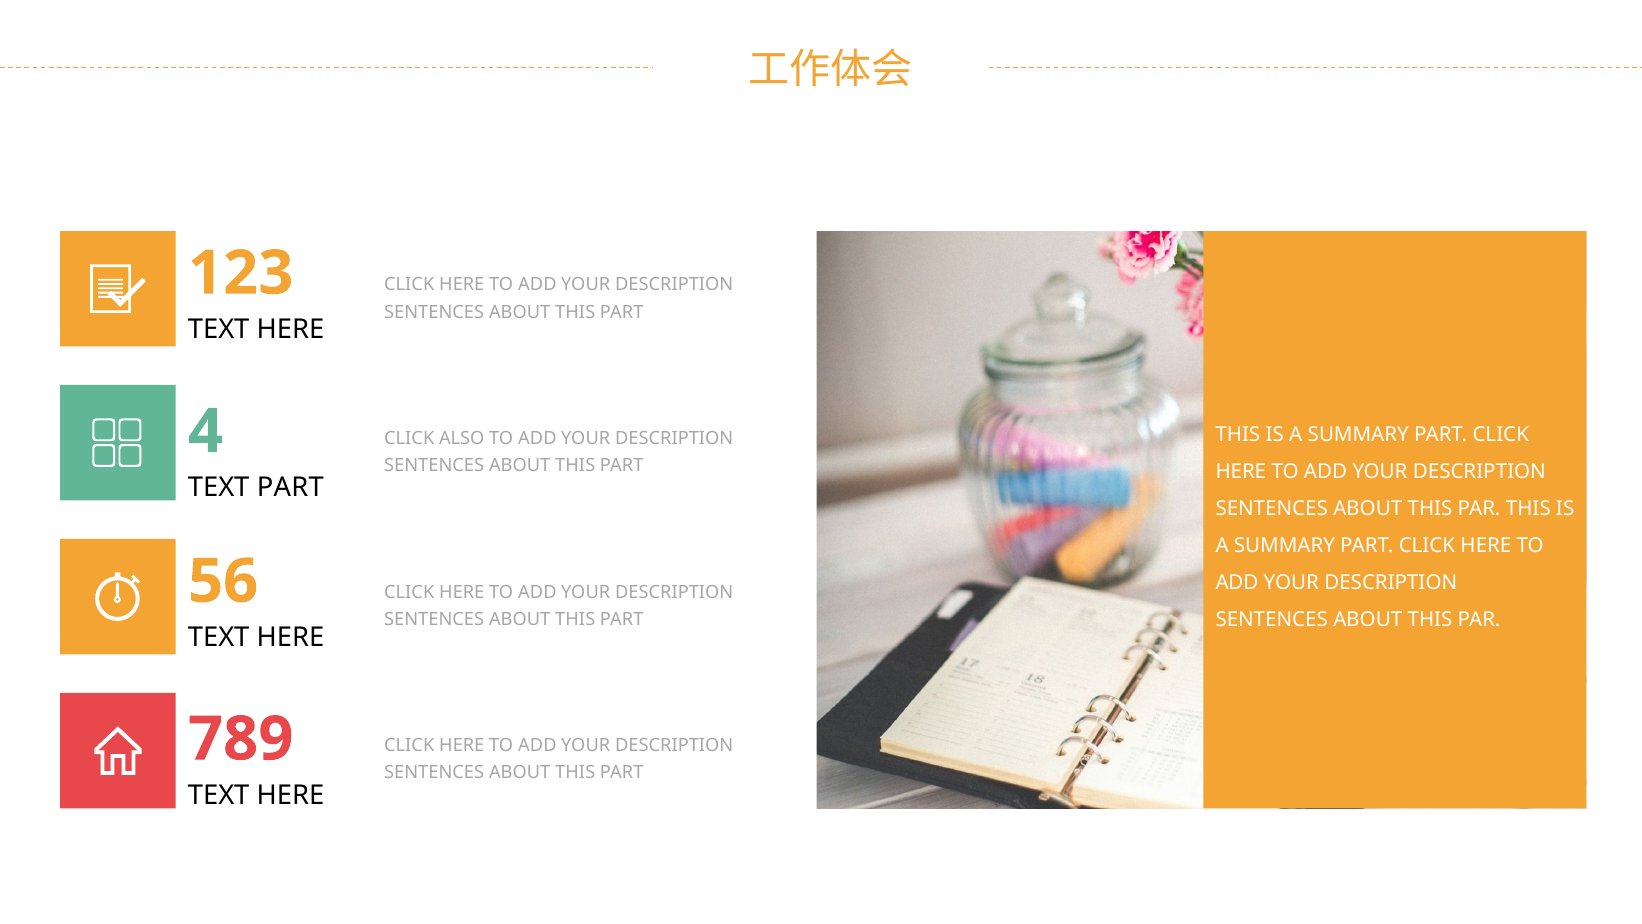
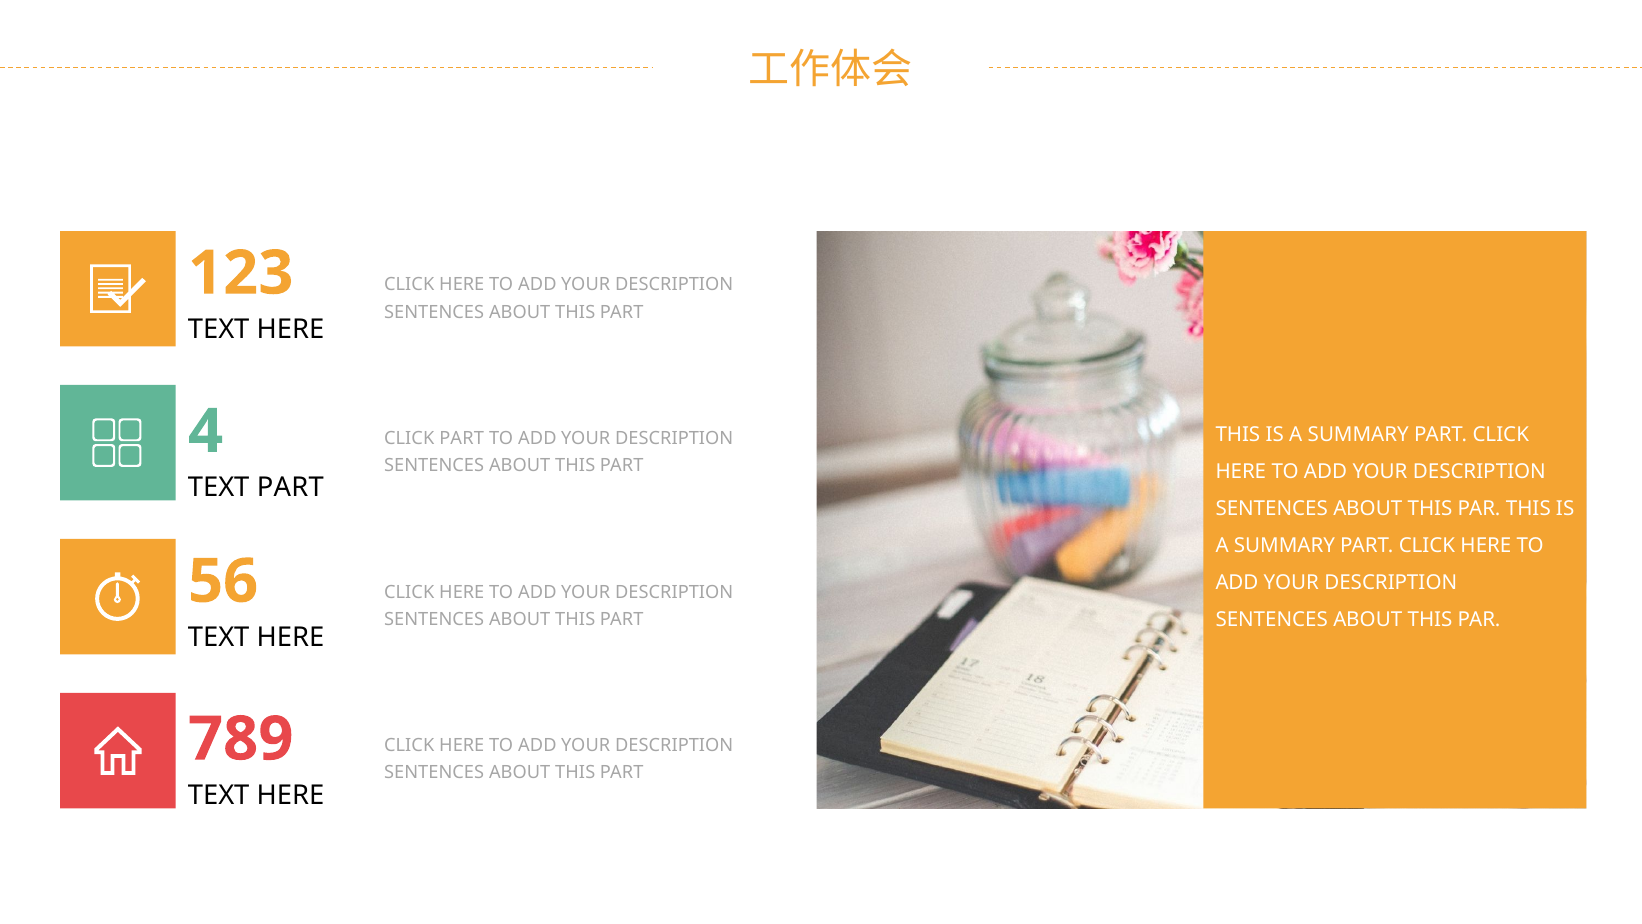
CLICK ALSO: ALSO -> PART (462, 438)
